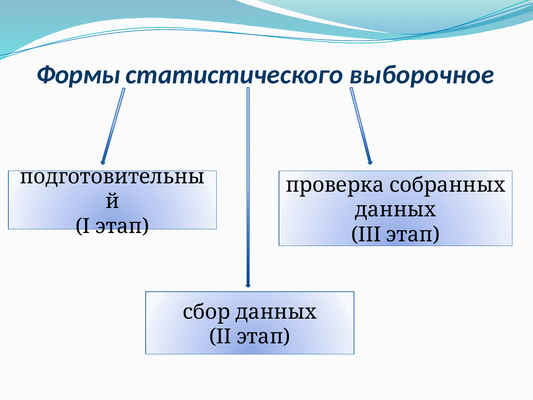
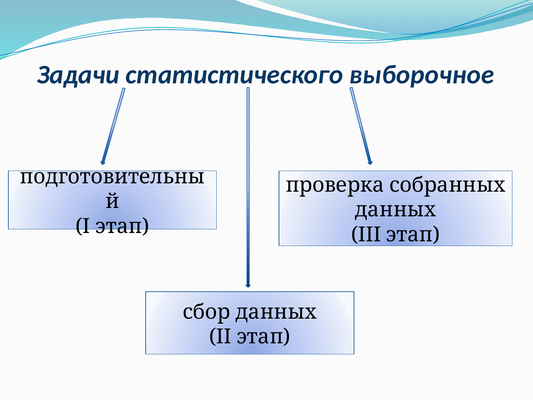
Формы: Формы -> Задачи (78, 75)
